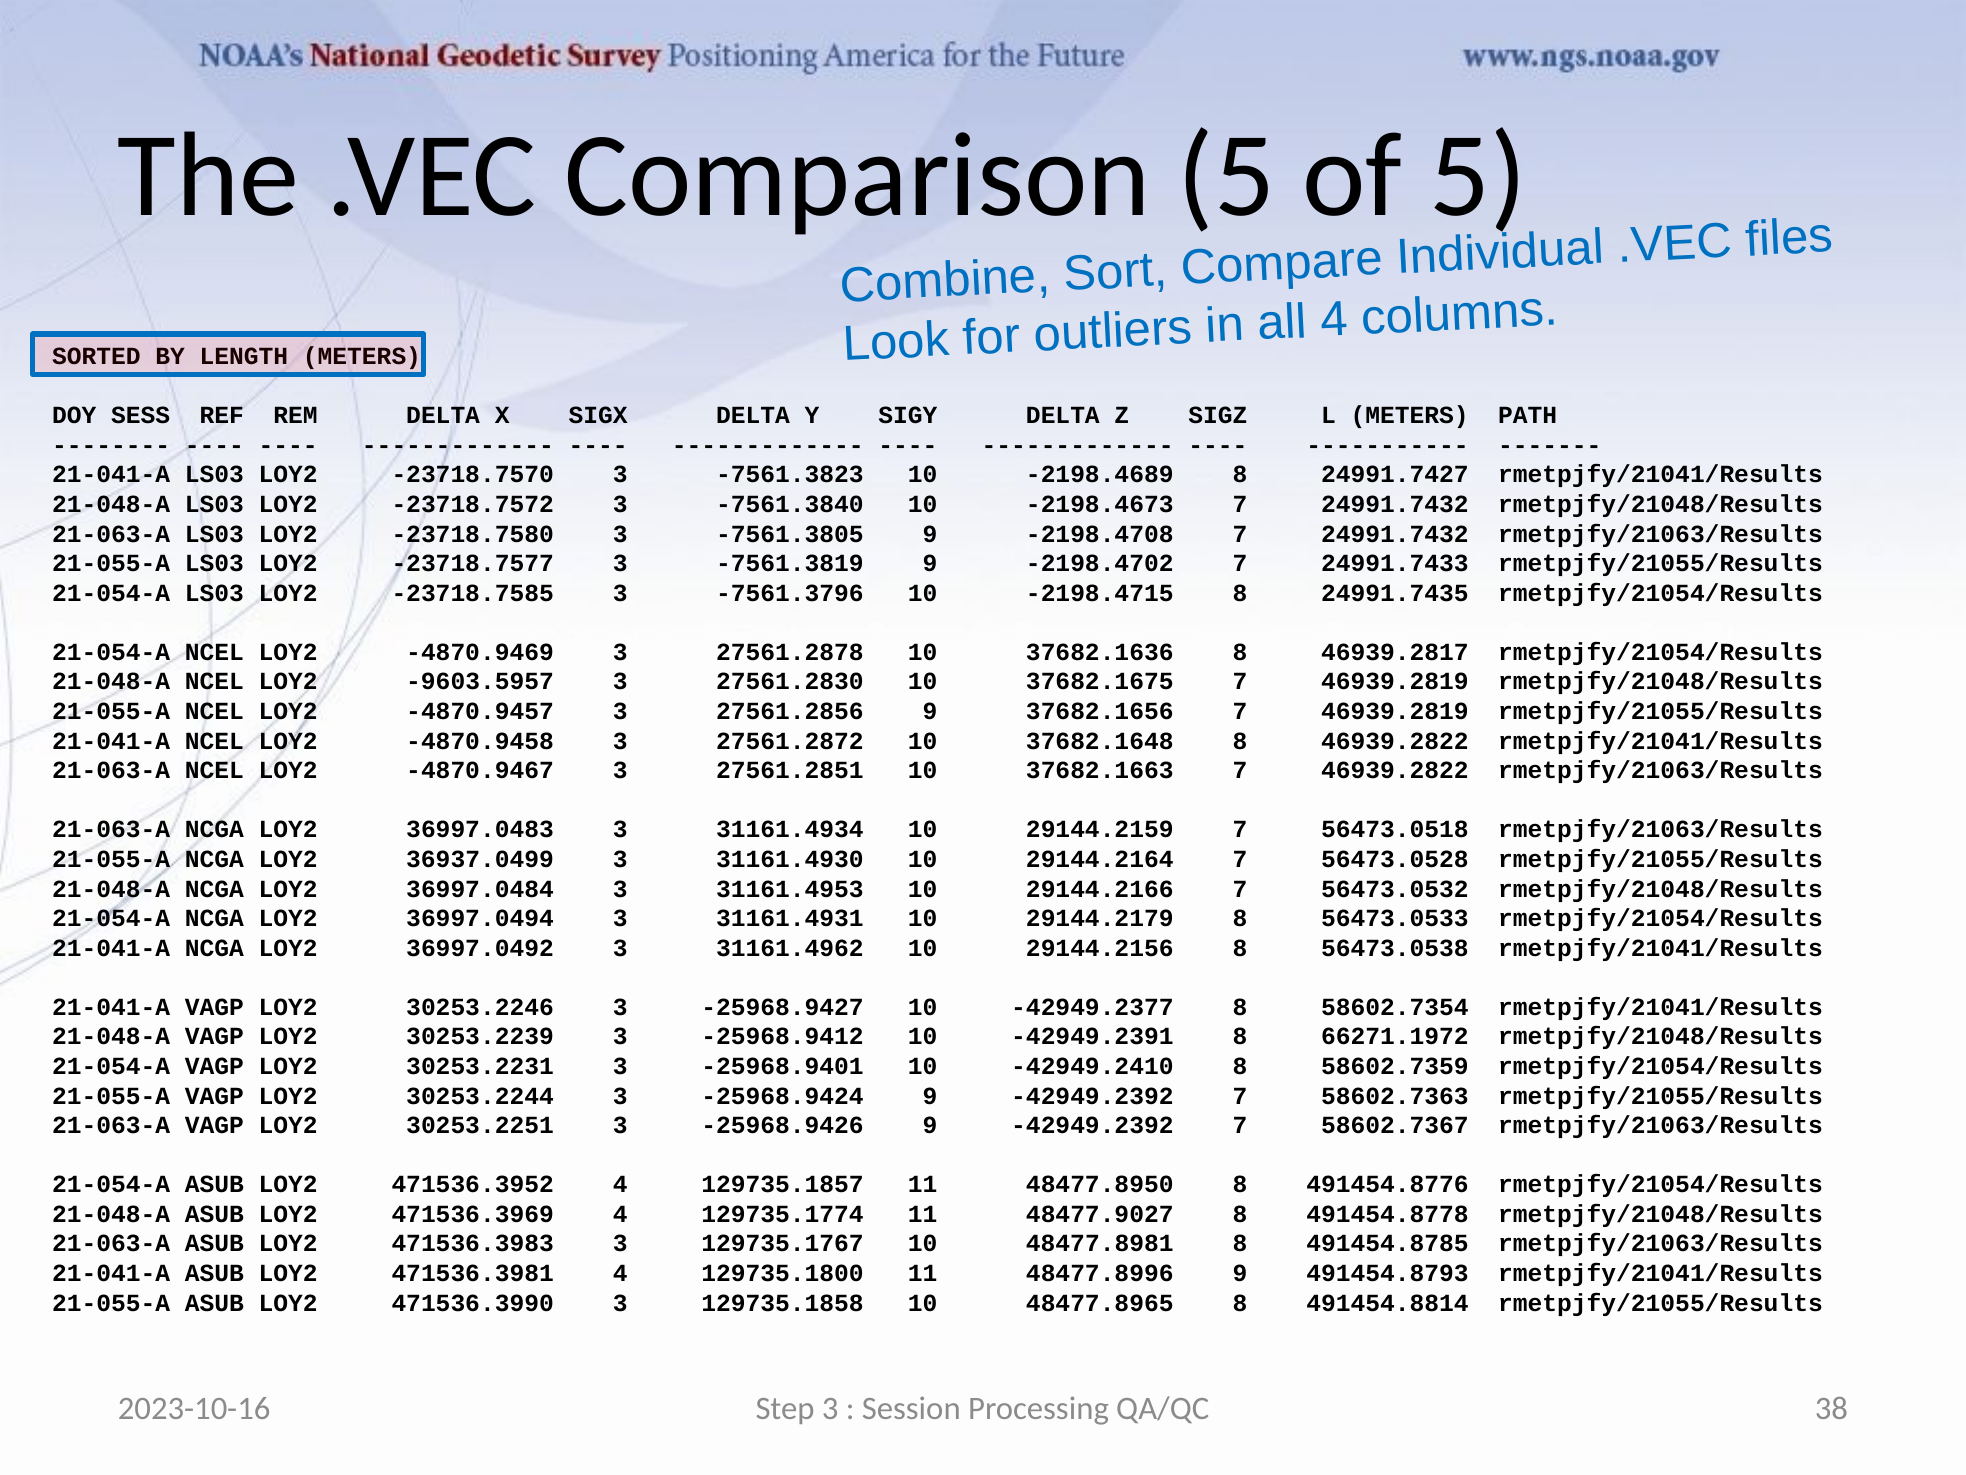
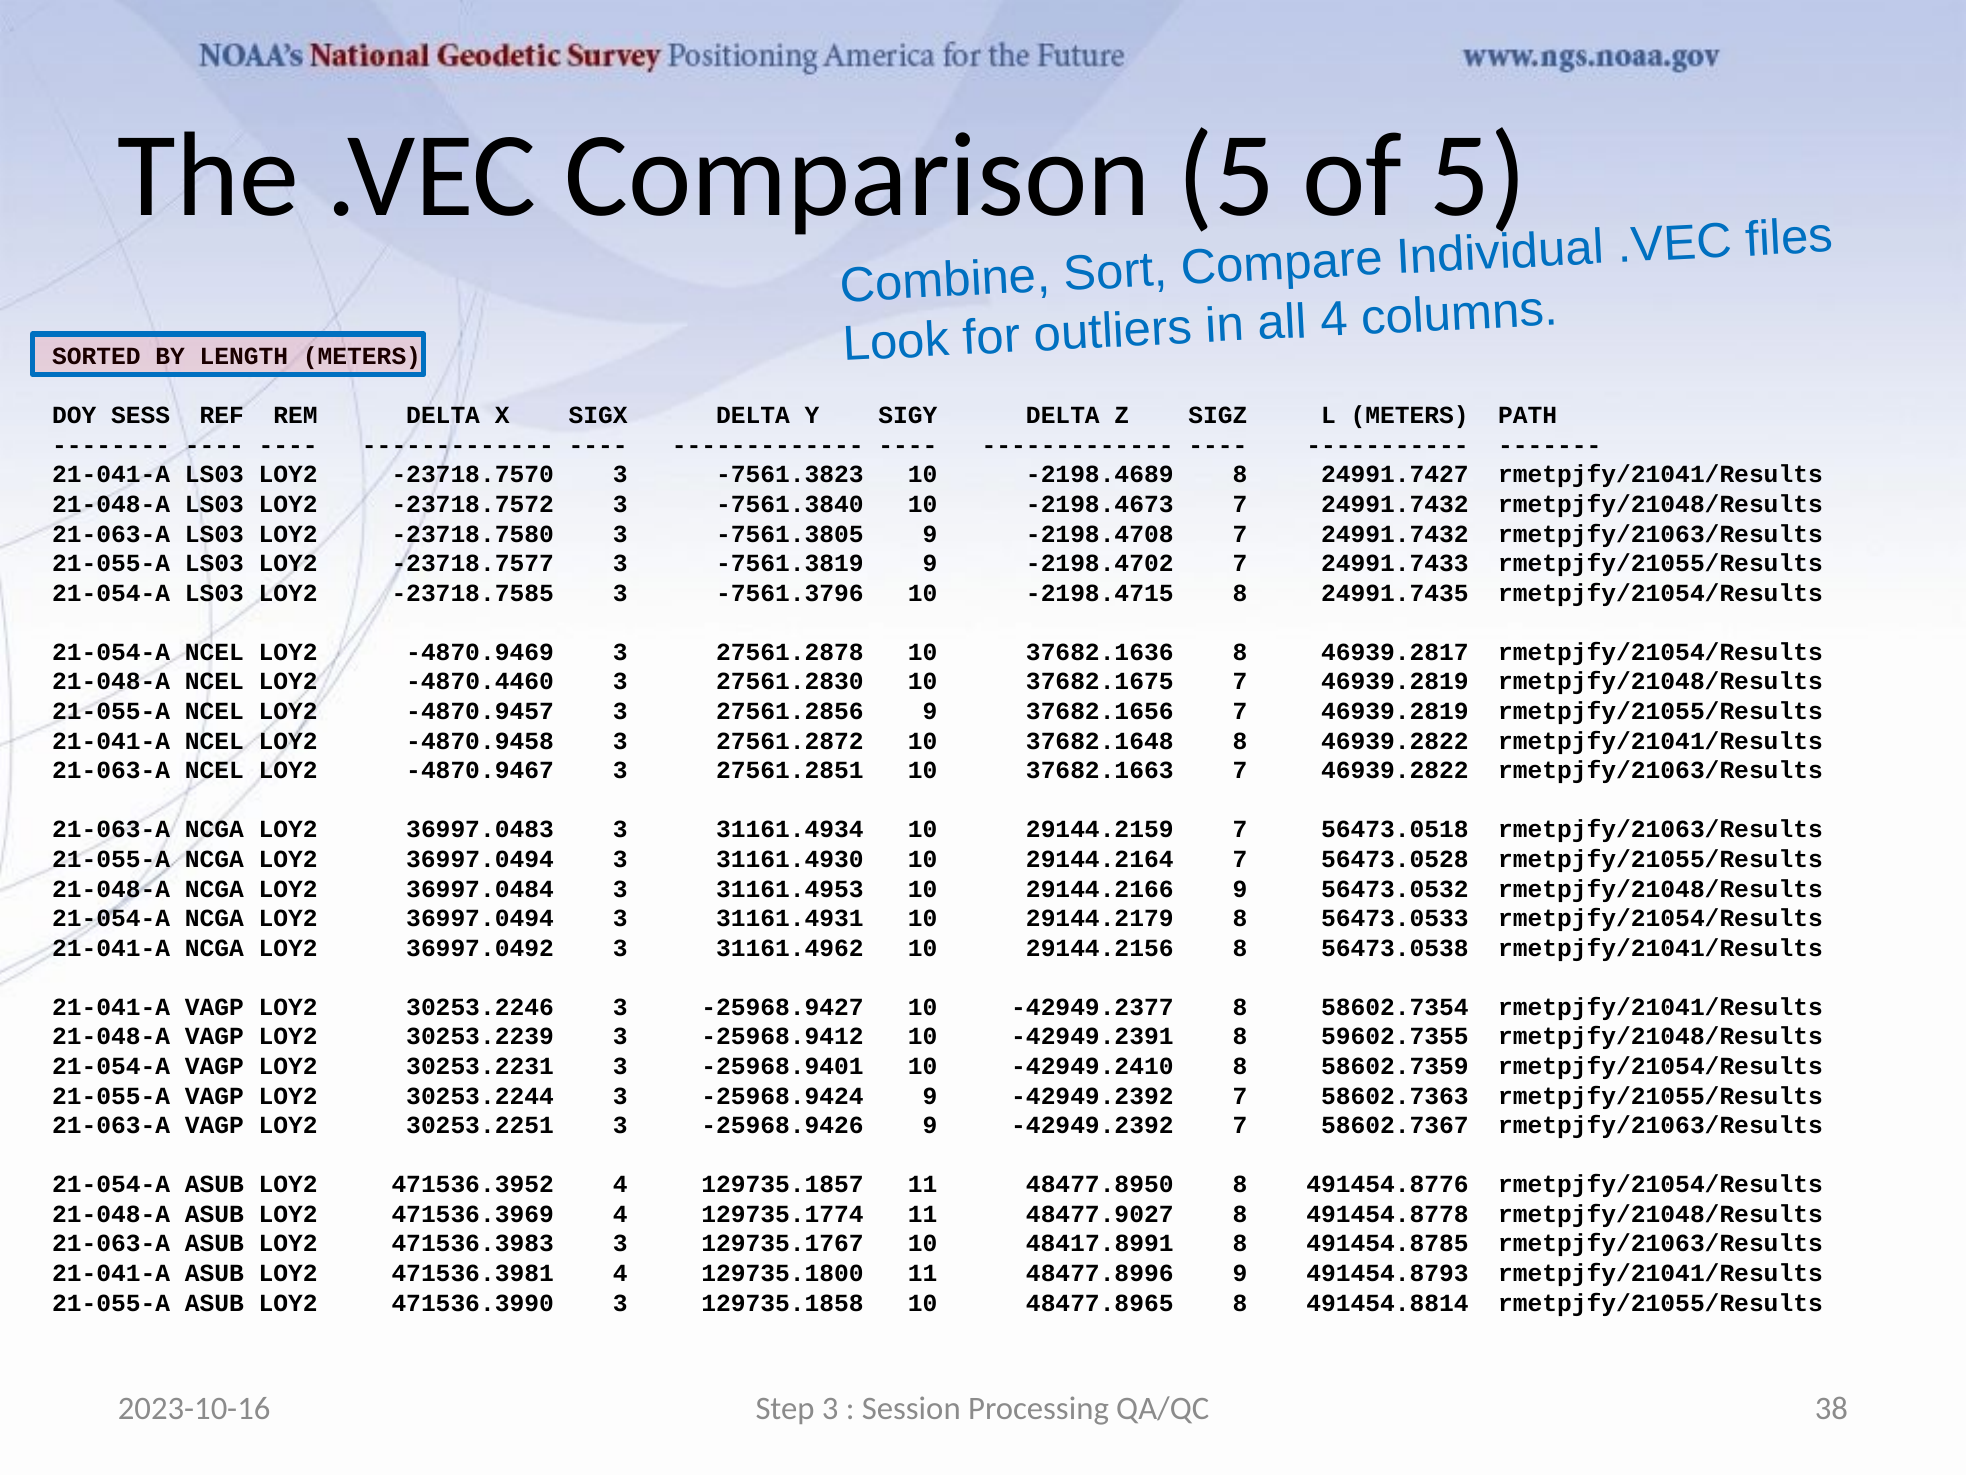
-9603.5957: -9603.5957 -> -4870.4460 (480, 682)
21-055-A NCGA LOY2 36937.0499: 36937.0499 -> 36997.0494 (480, 859)
29144.2166 7: 7 -> 9 (1240, 889)
66271.1972: 66271.1972 -> 59602.7355 (1395, 1036)
48477.8981: 48477.8981 -> 48417.8991 (1100, 1243)
